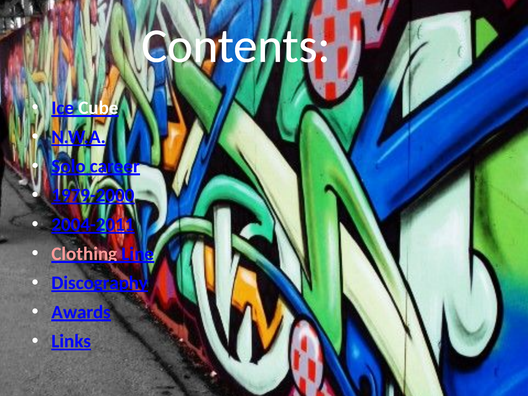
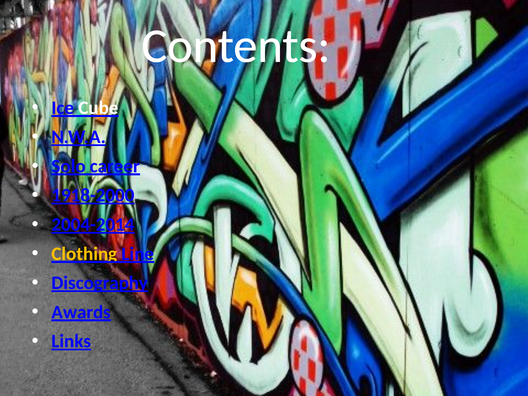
1979-2000: 1979-2000 -> 1918-2000 (93, 195)
2004-2011: 2004-2011 -> 2004-2014 (93, 225)
Clothing colour: pink -> yellow (84, 254)
